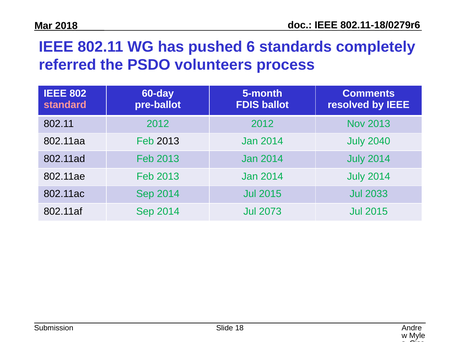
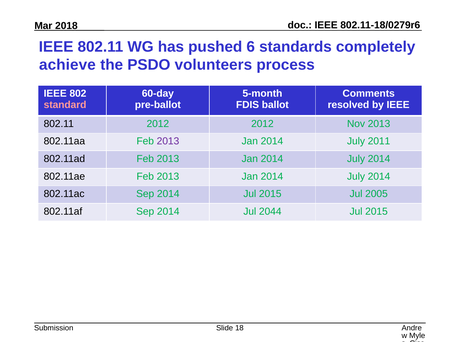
referred: referred -> achieve (67, 65)
2013 colour: black -> purple (168, 141)
2040: 2040 -> 2011 (379, 141)
2033: 2033 -> 2005 (376, 194)
2073: 2073 -> 2044 (270, 211)
